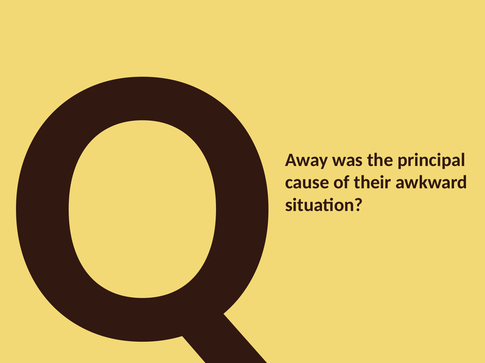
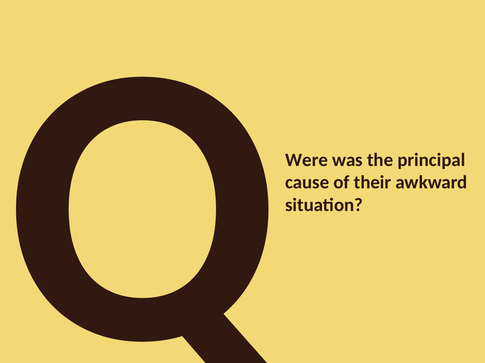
Away: Away -> Were (307, 160)
